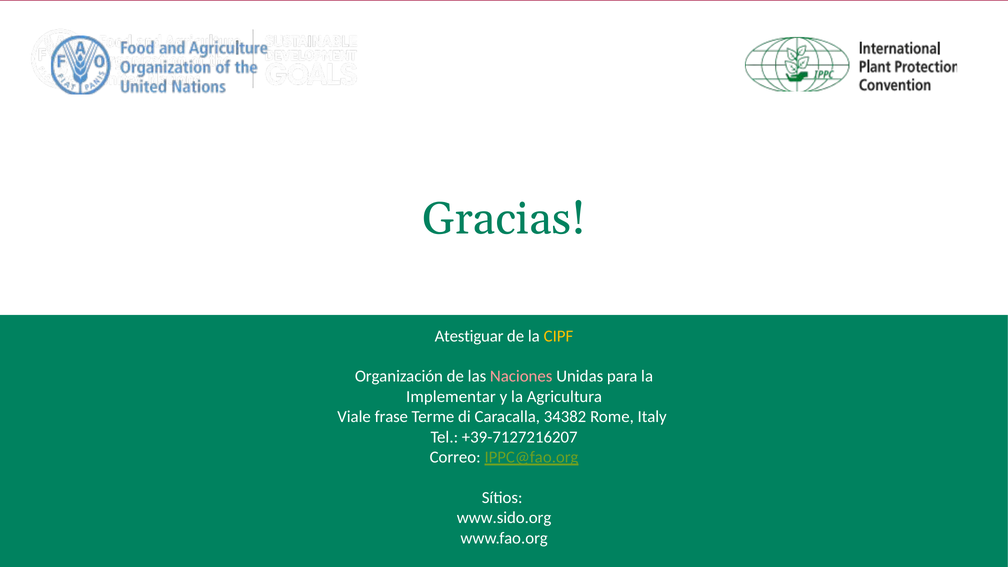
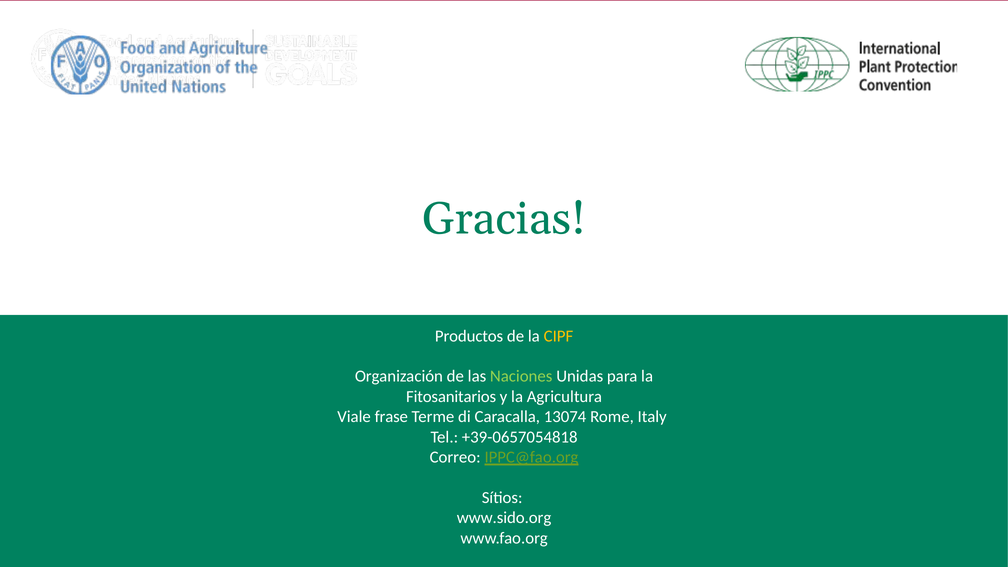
Atestiguar: Atestiguar -> Productos (469, 336)
Naciones colour: pink -> light green (521, 376)
Implementar: Implementar -> Fitosanitarios (451, 397)
34382: 34382 -> 13074 (565, 417)
+39-7127216207: +39-7127216207 -> +39-0657054818 (520, 437)
